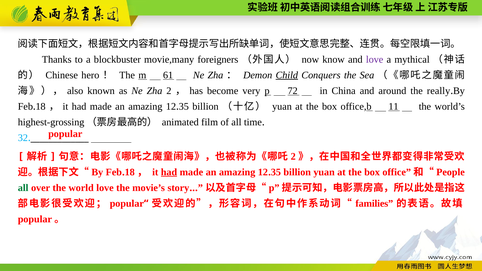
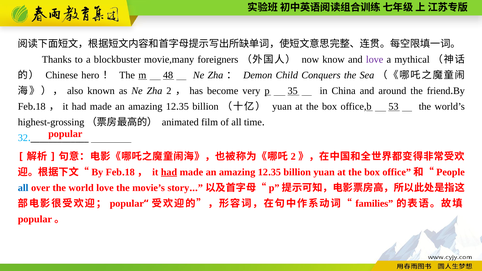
61: 61 -> 48 (168, 75)
Child underline: present -> none (287, 75)
p 72: 72 -> 35 (293, 91)
really: really -> friend (439, 91)
11: 11 -> 53 (393, 106)
all colour: green -> blue (23, 188)
